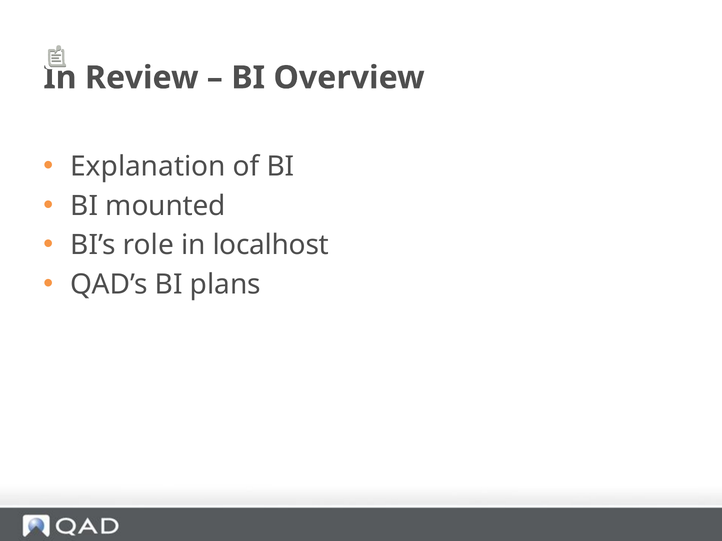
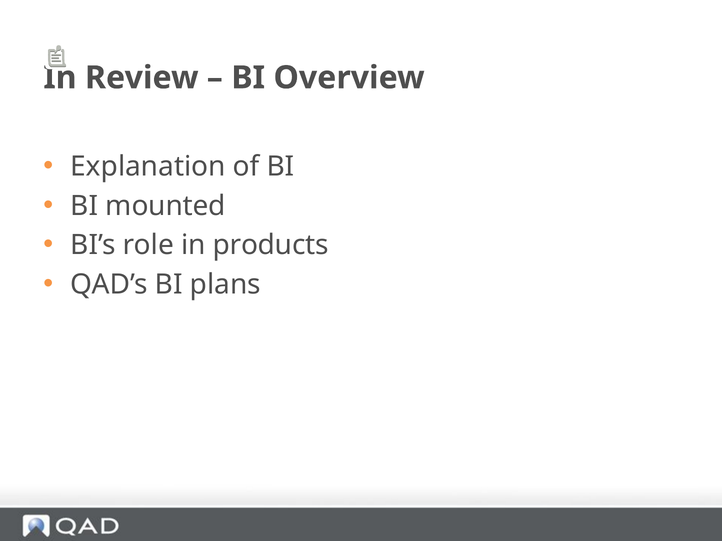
localhost: localhost -> products (271, 245)
